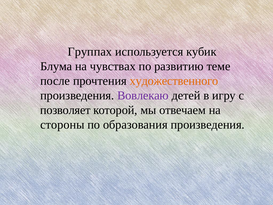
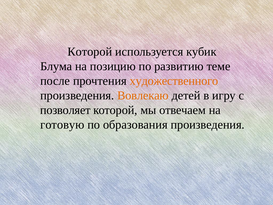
Группах: Группах -> Которой (90, 52)
чувствах: чувствах -> позицию (113, 66)
Вовлекаю colour: purple -> orange (143, 95)
стороны: стороны -> готовую (62, 124)
